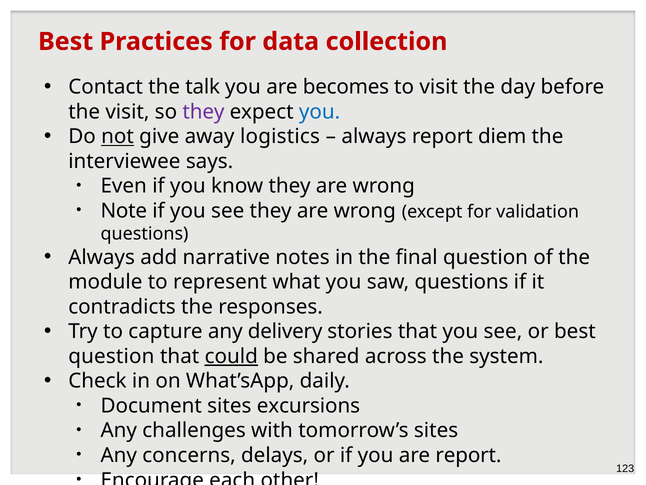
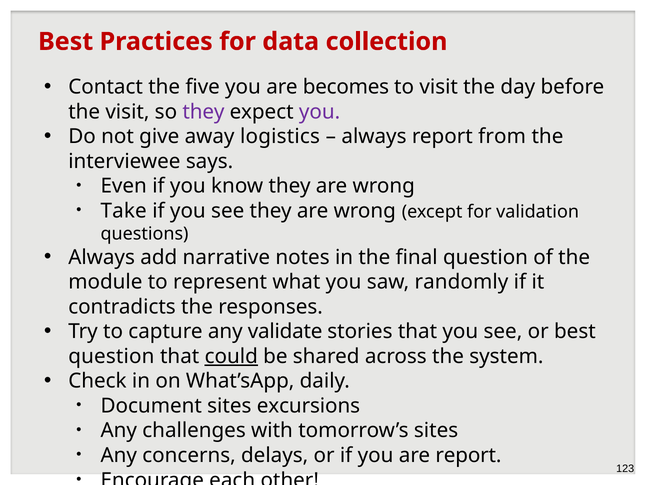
talk: talk -> five (203, 87)
you colour: blue -> purple (320, 112)
not underline: present -> none (118, 136)
diem: diem -> from (502, 136)
Note: Note -> Take (124, 211)
saw questions: questions -> randomly (461, 282)
delivery: delivery -> validate (285, 331)
